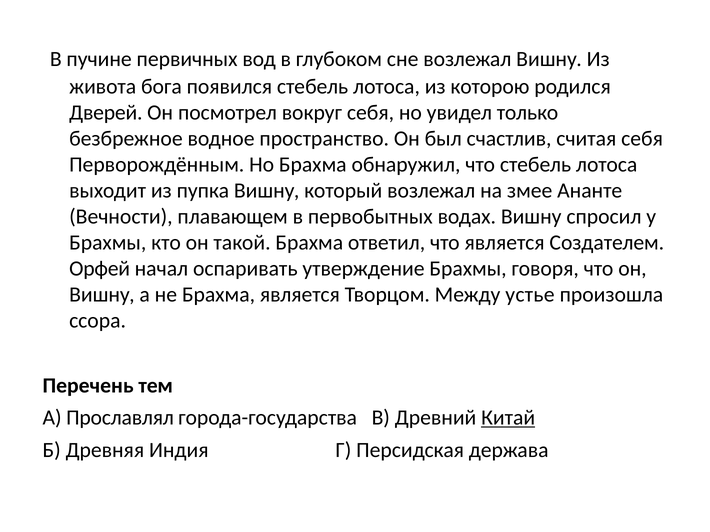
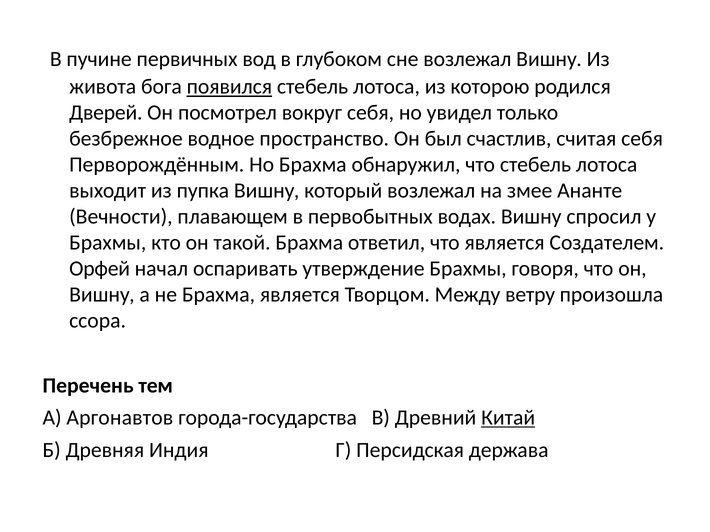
появился underline: none -> present (229, 87)
устье: устье -> ветру (530, 295)
Прославлял: Прославлял -> Аргонавтов (120, 418)
